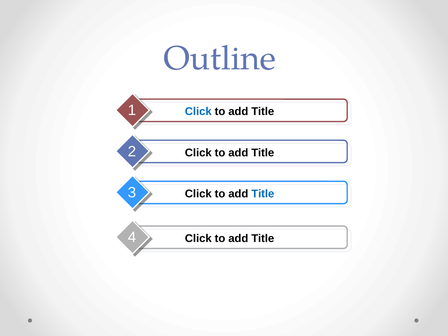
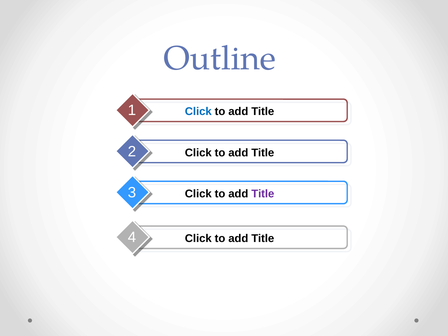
Title colour: blue -> purple (263, 194)
